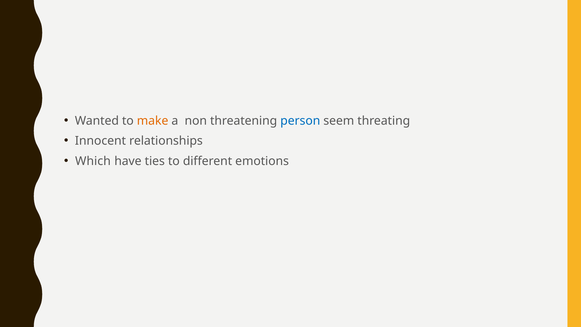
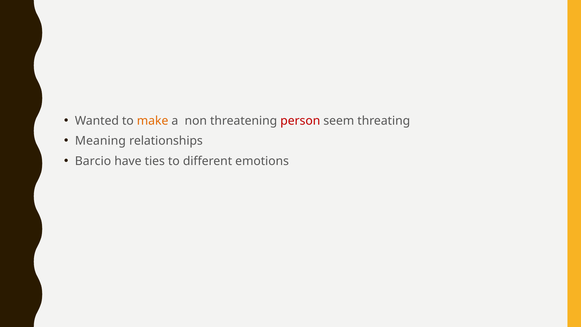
person colour: blue -> red (300, 121)
Innocent: Innocent -> Meaning (100, 141)
Which: Which -> Barcio (93, 161)
